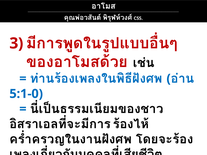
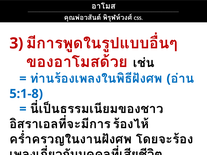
5:1-0: 5:1-0 -> 5:1-8 (26, 94)
